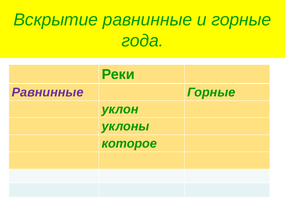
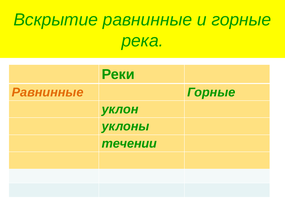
года: года -> река (142, 41)
Равнинные colour: purple -> orange (48, 92)
которое: которое -> течении (129, 143)
